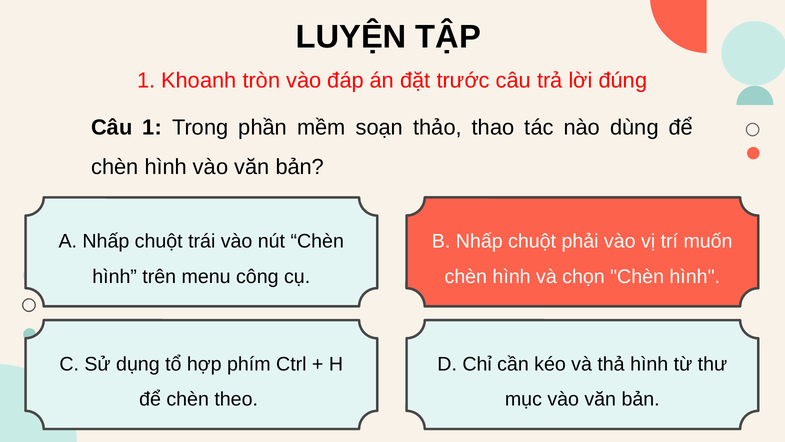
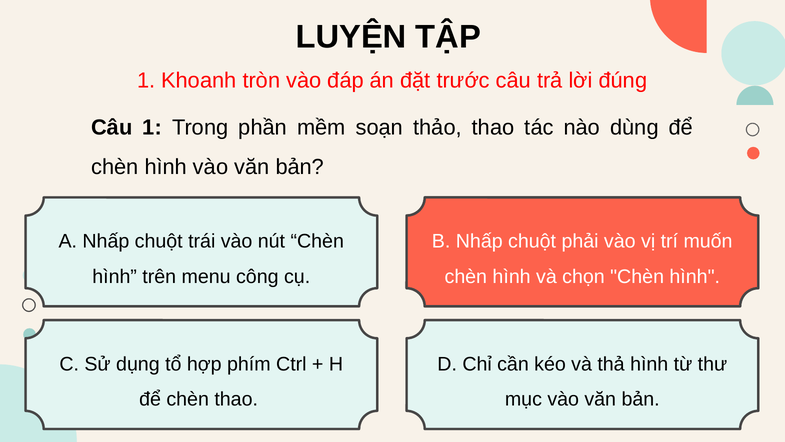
chèn theo: theo -> thao (236, 399)
